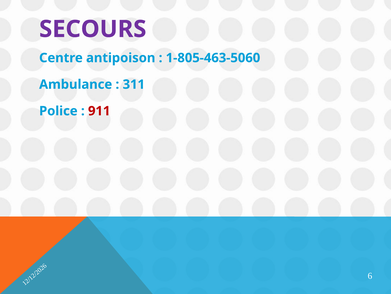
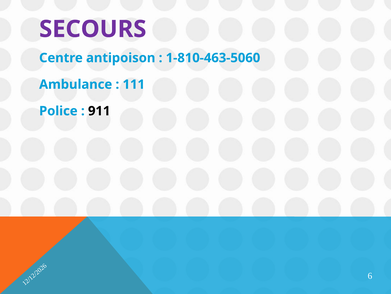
1-805-463-5060: 1-805-463-5060 -> 1-810-463-5060 (213, 58)
311: 311 -> 111 (134, 84)
911 colour: red -> black (99, 111)
